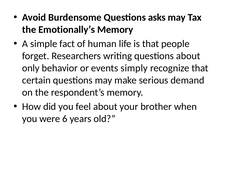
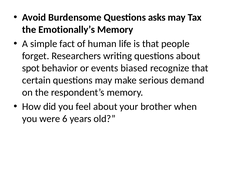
only: only -> spot (31, 68)
simply: simply -> biased (134, 68)
